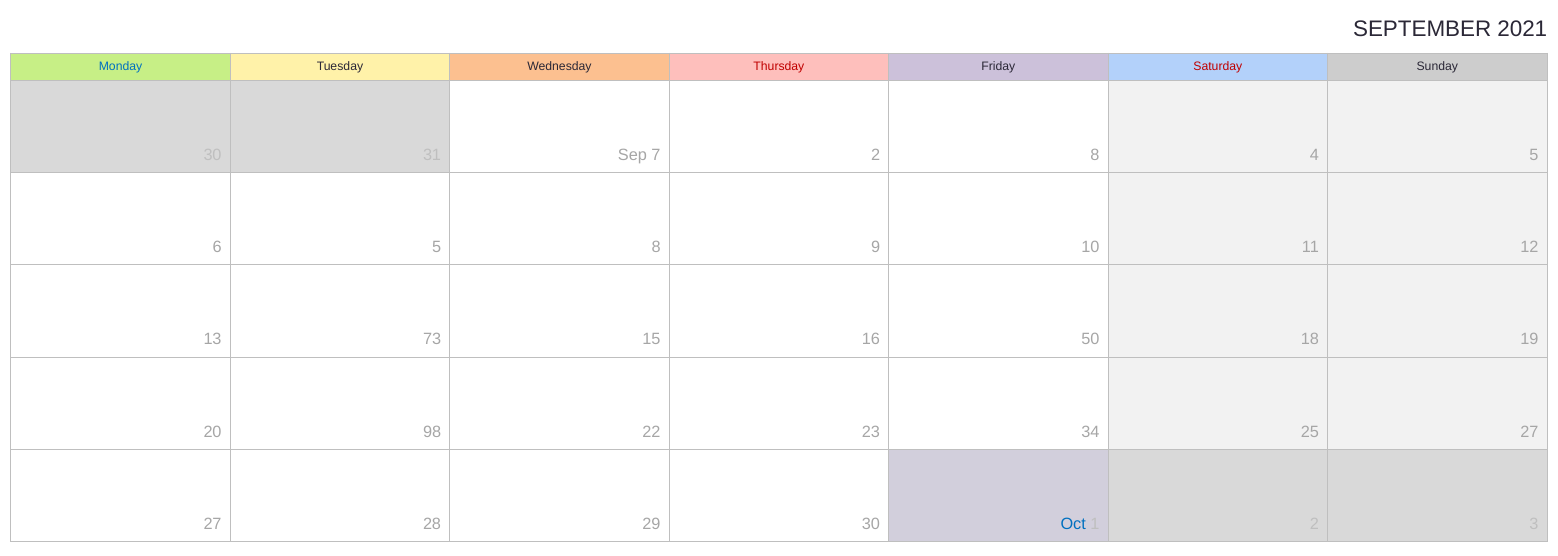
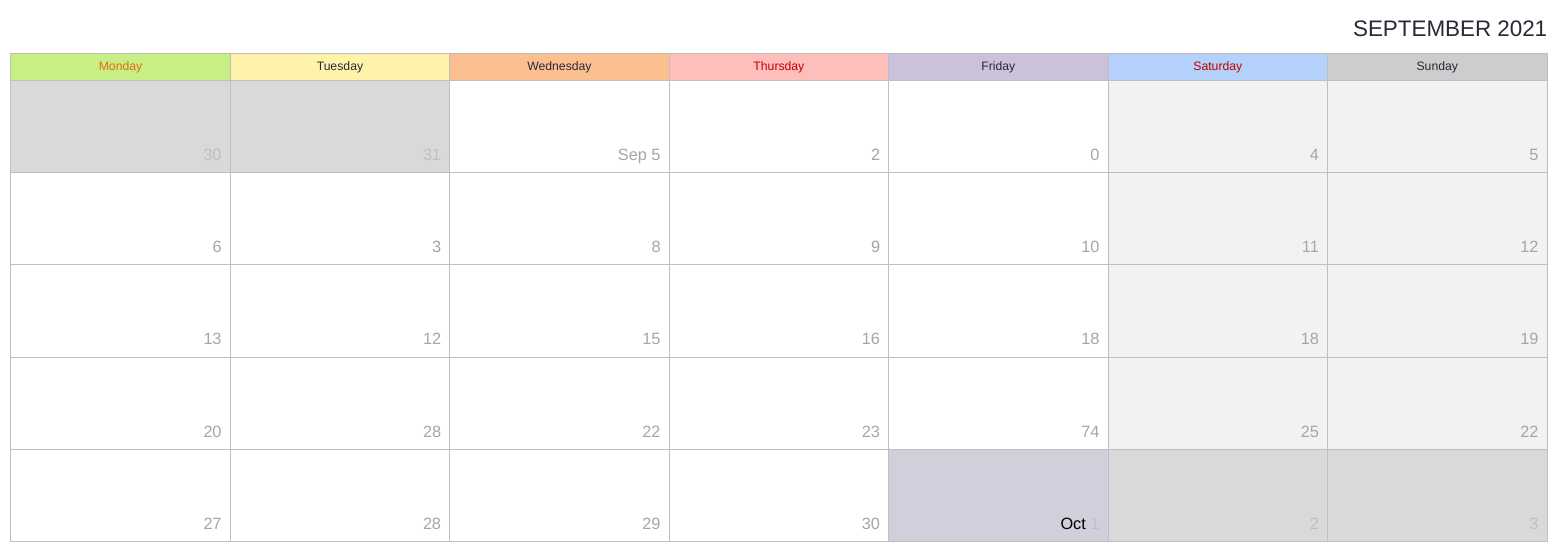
Monday colour: blue -> orange (121, 67)
Sep 7: 7 -> 5 (656, 155)
2 8: 8 -> 0 (1095, 155)
6 5: 5 -> 3 (437, 247)
13 73: 73 -> 12 (432, 339)
16 50: 50 -> 18 (1090, 339)
20 98: 98 -> 28 (432, 431)
34: 34 -> 74 (1090, 431)
25 27: 27 -> 22 (1529, 431)
Oct colour: blue -> black (1073, 523)
